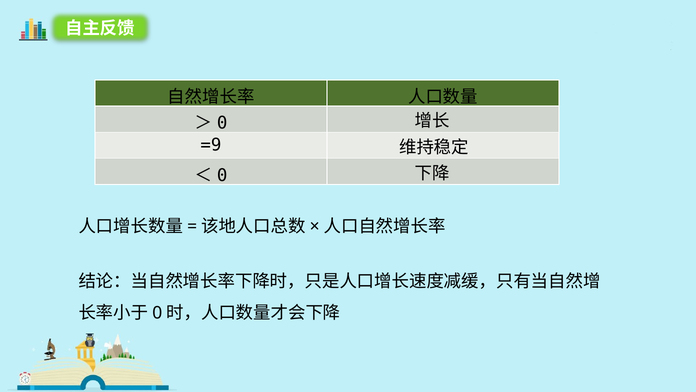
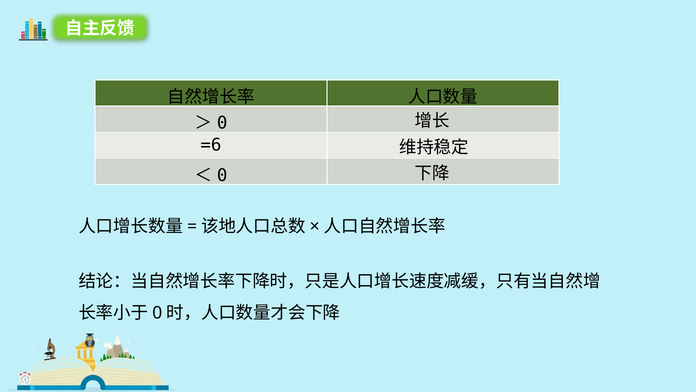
=9: =9 -> =6 (211, 145)
